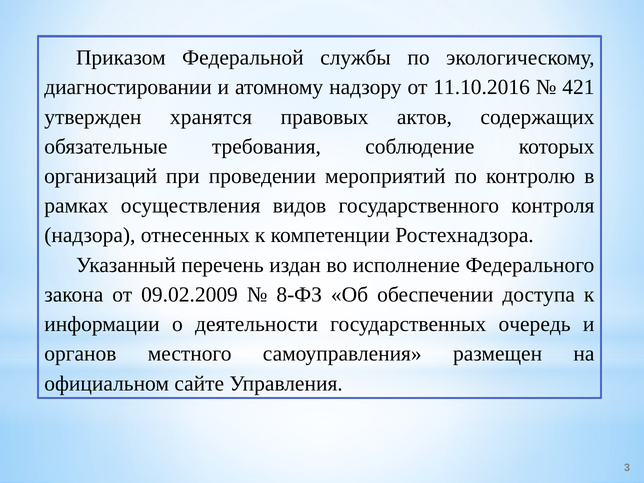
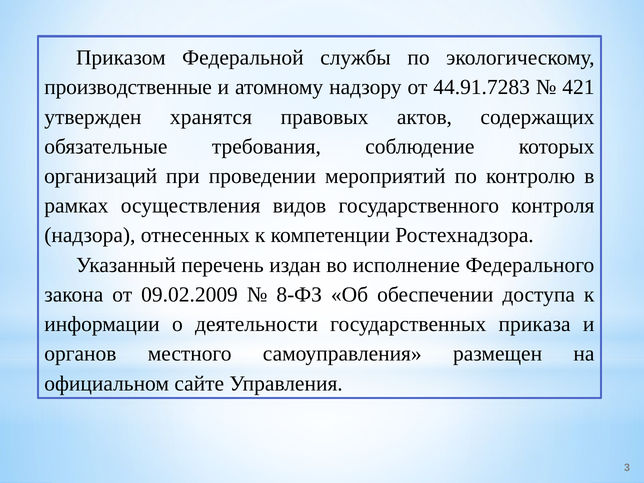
диагностировании: диагностировании -> производственные (128, 87)
11.10.2016: 11.10.2016 -> 44.91.7283 (482, 87)
очередь: очередь -> приказа (535, 324)
